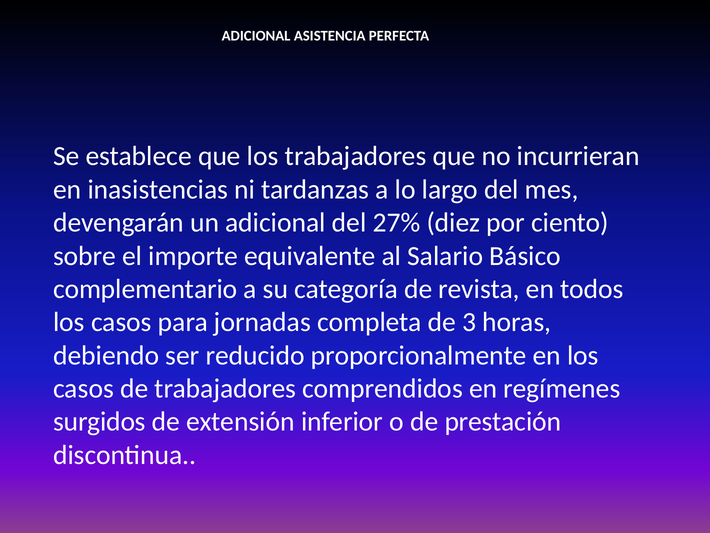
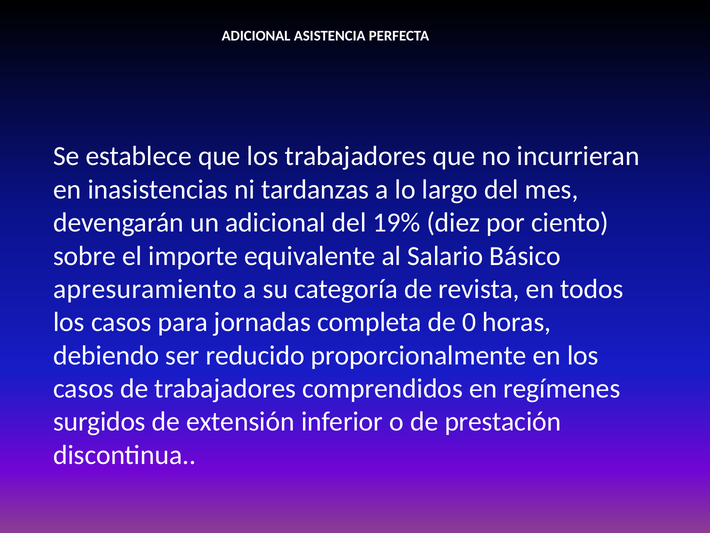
27%: 27% -> 19% (397, 223)
complementario: complementario -> apresuramiento (145, 289)
3: 3 -> 0 (469, 322)
